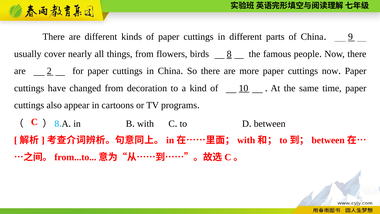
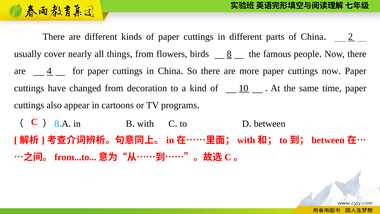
9: 9 -> 2 (350, 37)
2: 2 -> 4 (49, 71)
